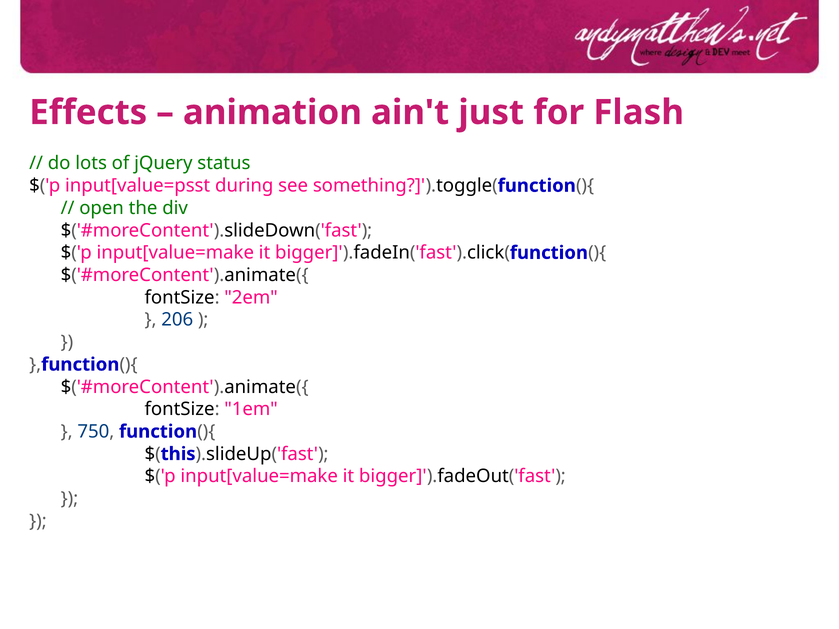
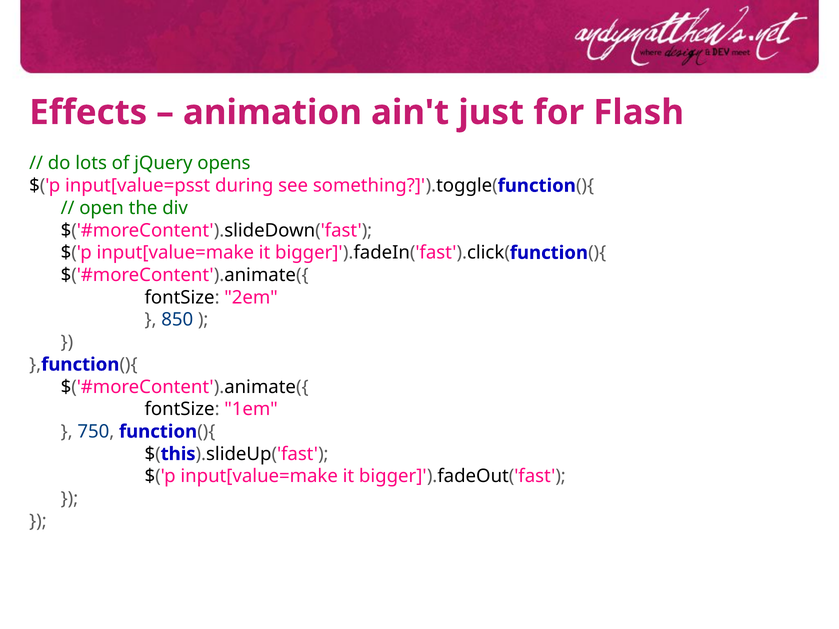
status: status -> opens (224, 163)
206: 206 -> 850 (177, 320)
